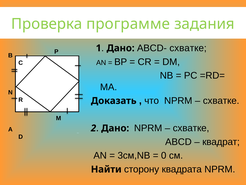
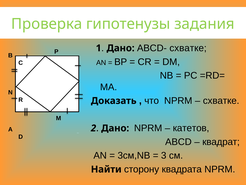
программе: программе -> гипотенузы (128, 24)
схватке: схватке -> катетов (191, 128)
0: 0 -> 3 (164, 155)
